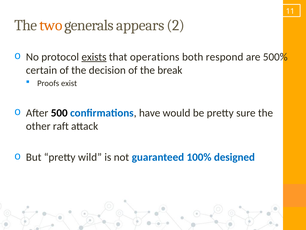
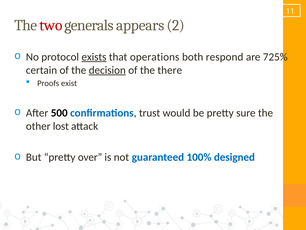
two colour: orange -> red (51, 25)
500%: 500% -> 725% (275, 57)
decision underline: none -> present (107, 70)
break: break -> there (170, 70)
have: have -> trust (150, 113)
raft: raft -> lost (61, 126)
wild: wild -> over (90, 157)
